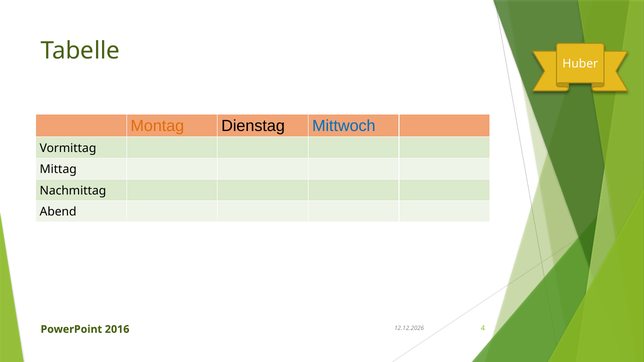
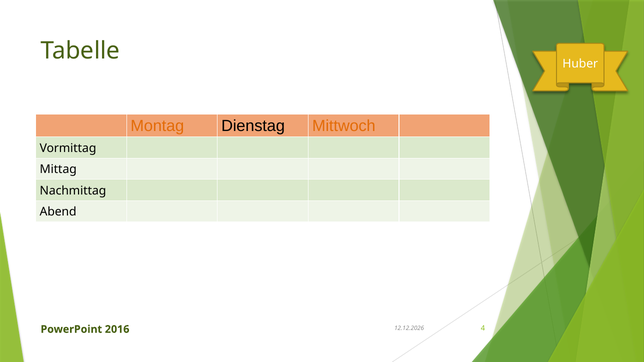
Mittwoch colour: blue -> orange (344, 126)
